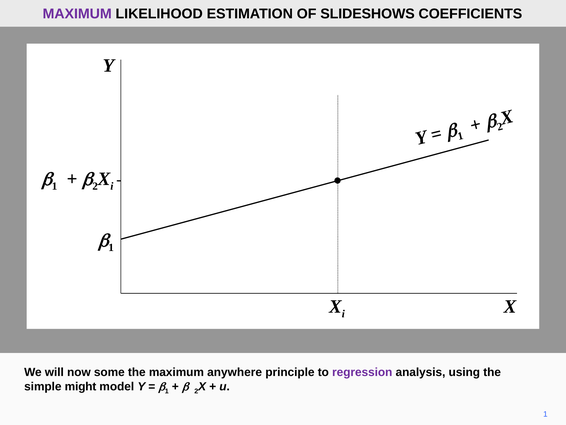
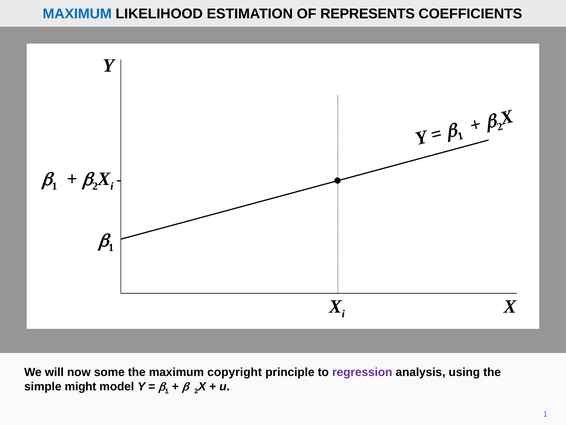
MAXIMUM colour: purple -> blue (77, 14)
SLIDESHOWS: SLIDESHOWS -> REPRESENTS (368, 14)
anywhere: anywhere -> copyright (235, 372)
